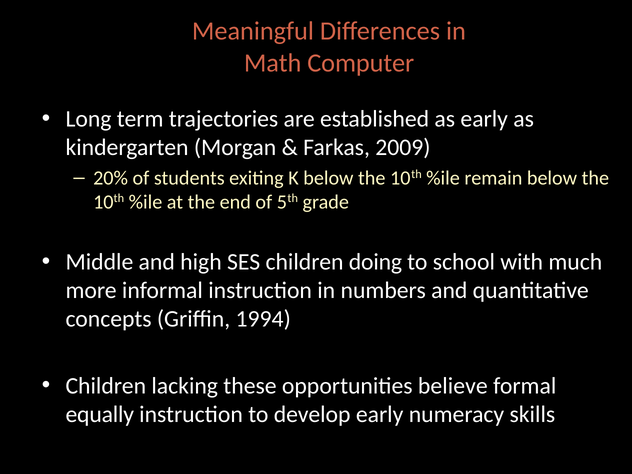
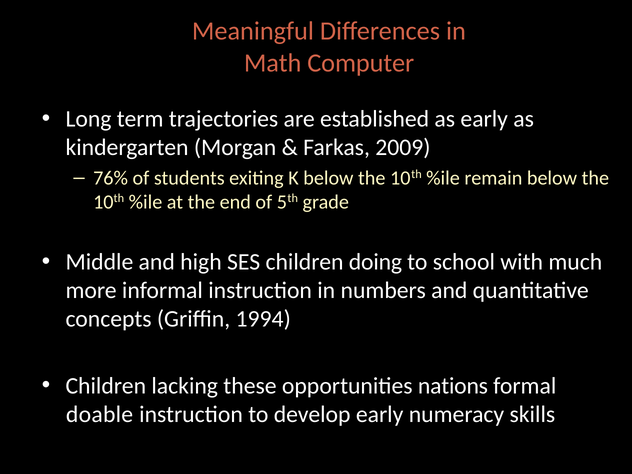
20%: 20% -> 76% (111, 178)
believe: believe -> nations (453, 386)
equally: equally -> doable (100, 414)
